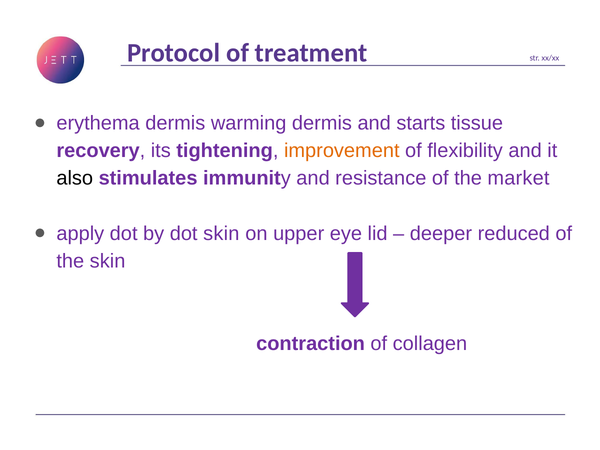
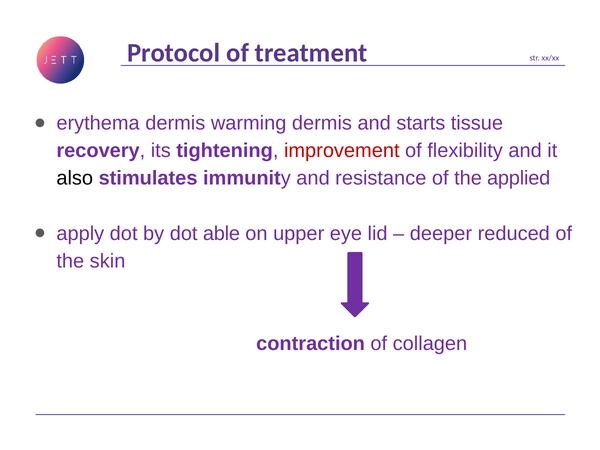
improvement colour: orange -> red (342, 151)
market: market -> applied (519, 178)
dot skin: skin -> able (222, 233)
